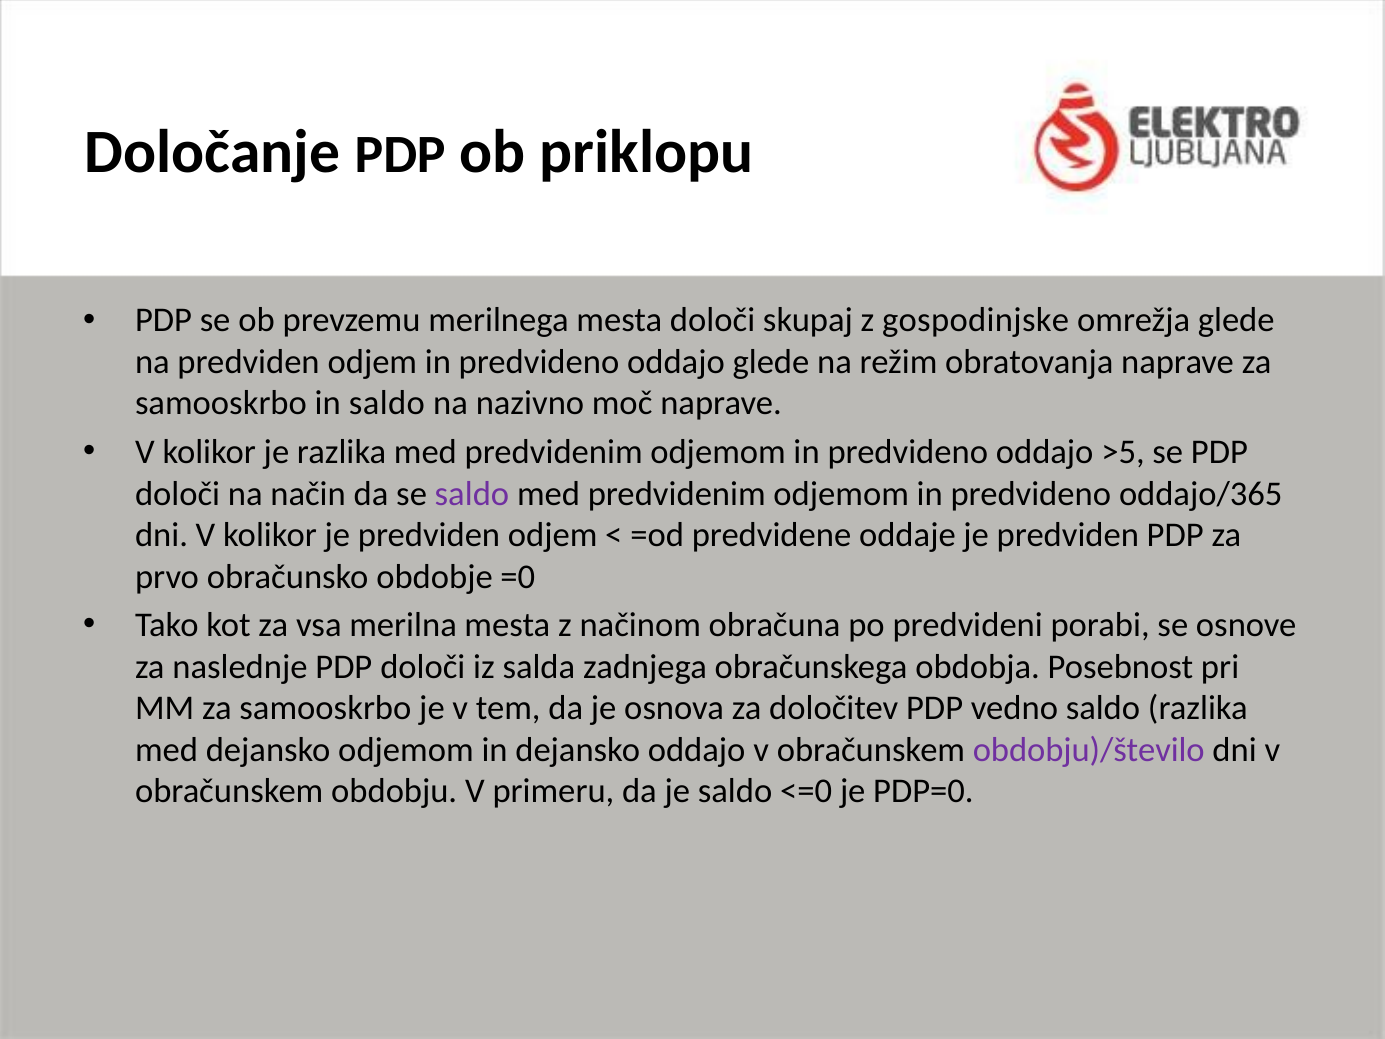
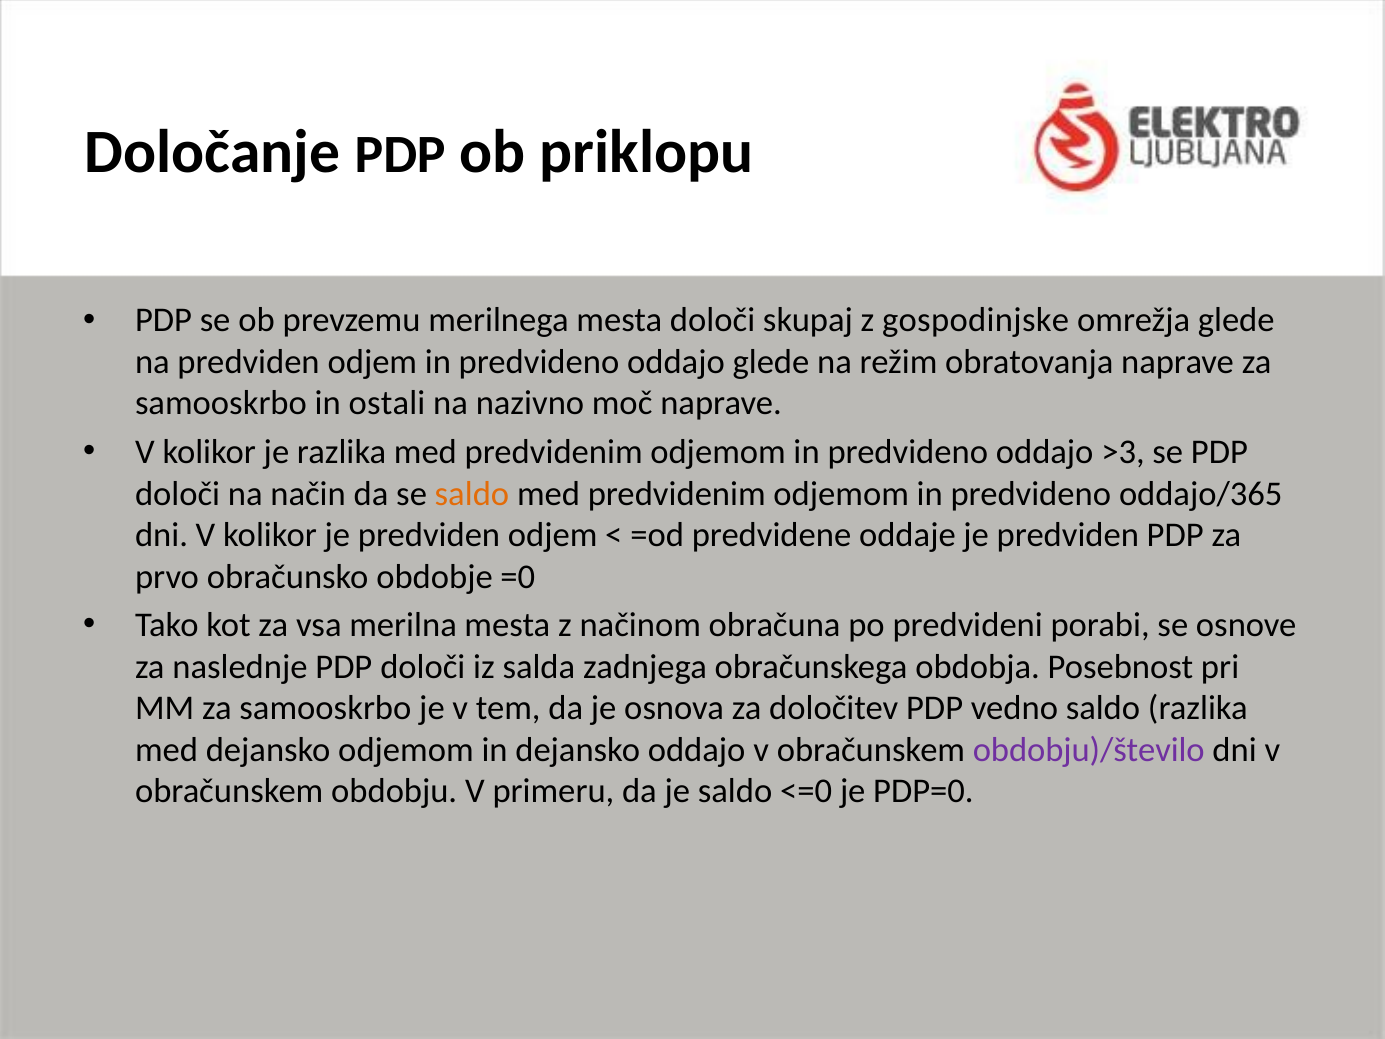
in saldo: saldo -> ostali (387, 403)
>5: >5 -> >3 (1123, 452)
saldo colour: purple -> orange (472, 493)
